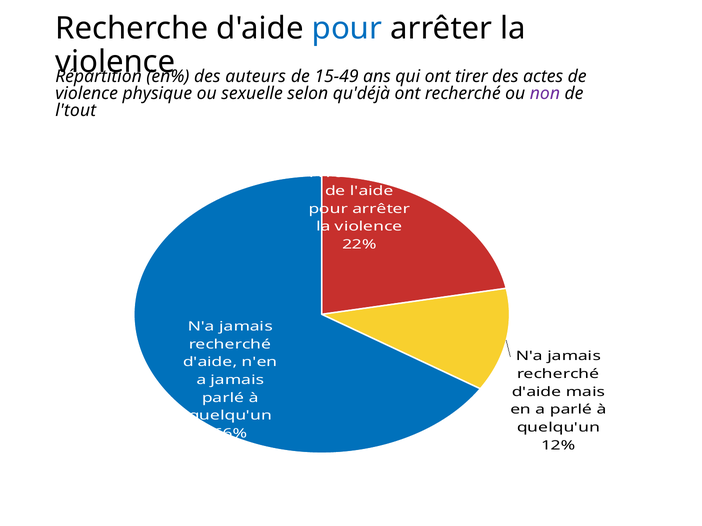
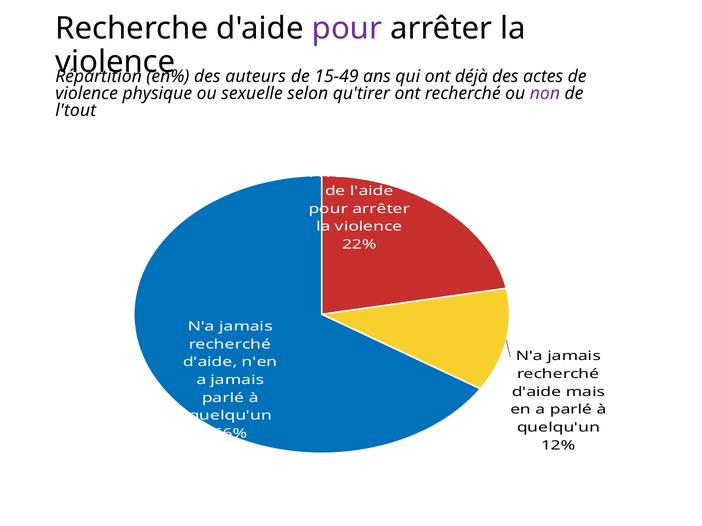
pour colour: blue -> purple (347, 28)
tirer: tirer -> déjà (471, 77)
qu'déjà: qu'déjà -> qu'tirer (361, 94)
